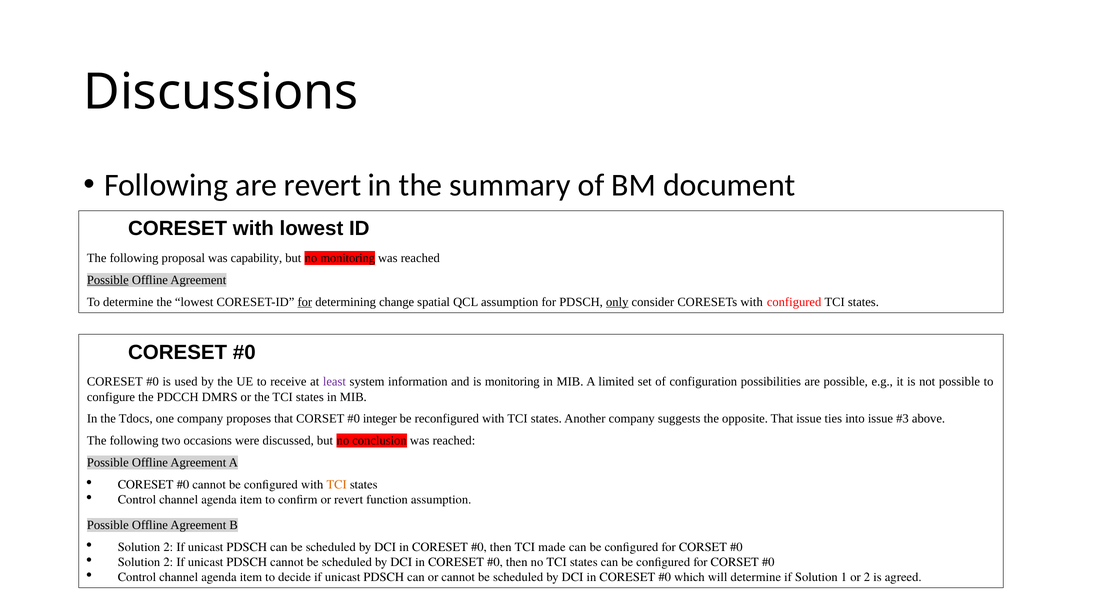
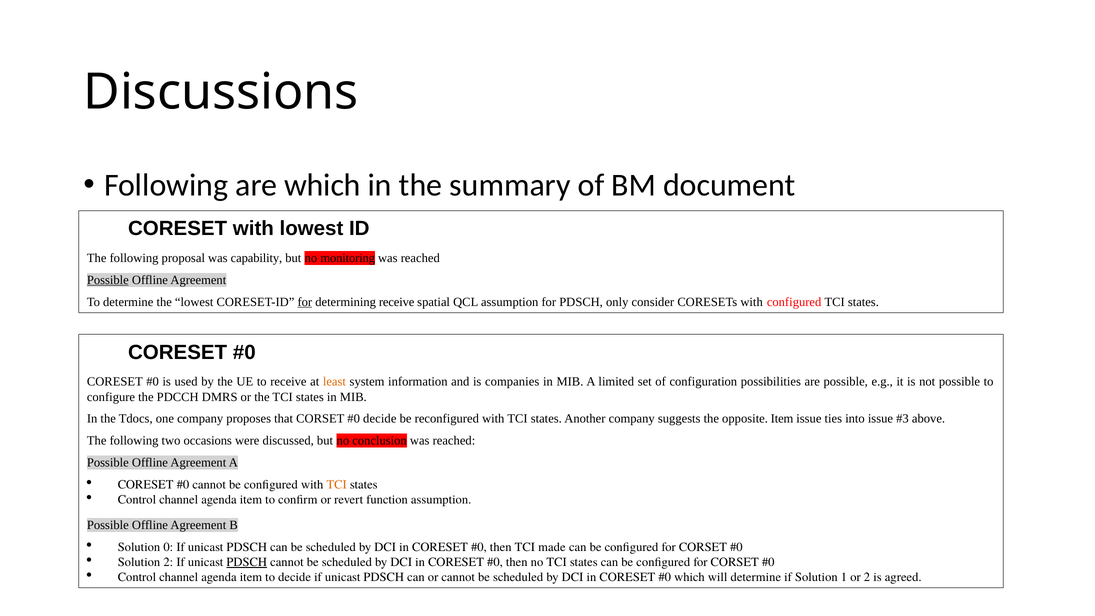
are revert: revert -> which (322, 185)
determining change: change -> receive (397, 302)
only underline: present -> none (617, 302)
least colour: purple -> orange (334, 382)
is monitoring: monitoring -> companies (512, 382)
integer: integer -> decide (380, 419)
opposite That: That -> Item (782, 419)
2: 2 -> 0 (168, 547)
PDSCH underline: none -> present (247, 562)
